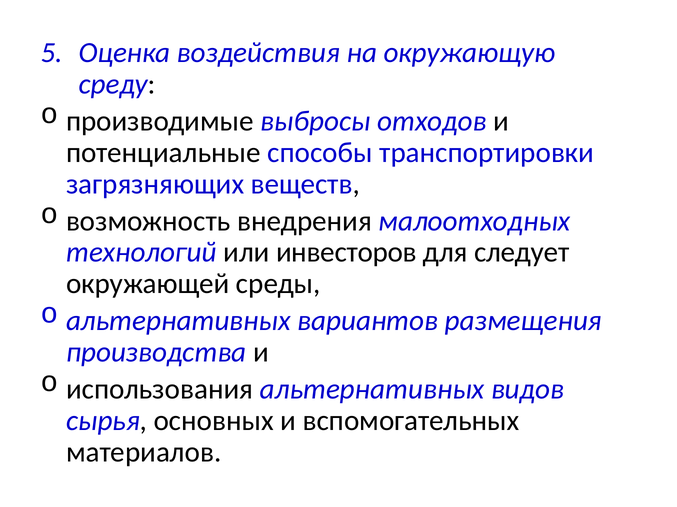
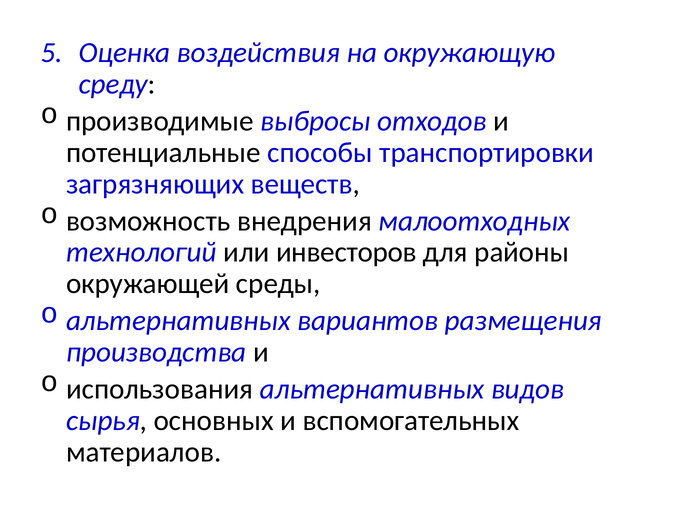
следует: следует -> районы (522, 253)
